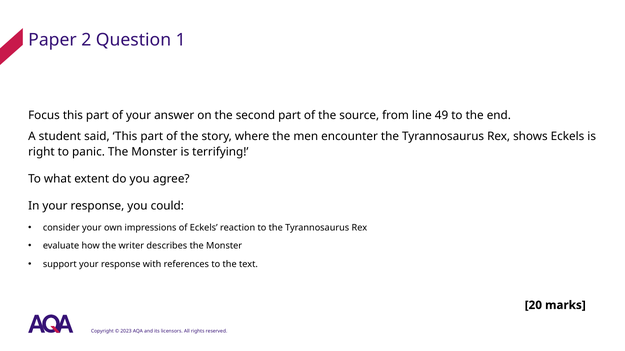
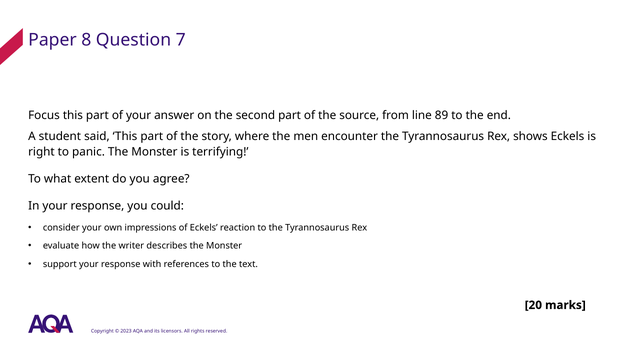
2: 2 -> 8 (86, 40)
1: 1 -> 7 (181, 40)
49: 49 -> 89 (442, 115)
